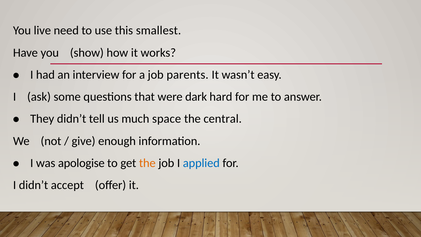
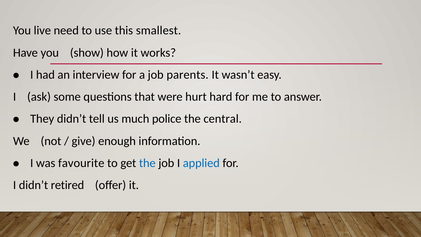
dark: dark -> hurt (196, 97)
space: space -> police (167, 119)
apologise: apologise -> favourite (81, 163)
the colour: orange -> blue (147, 163)
accept: accept -> retired (67, 185)
